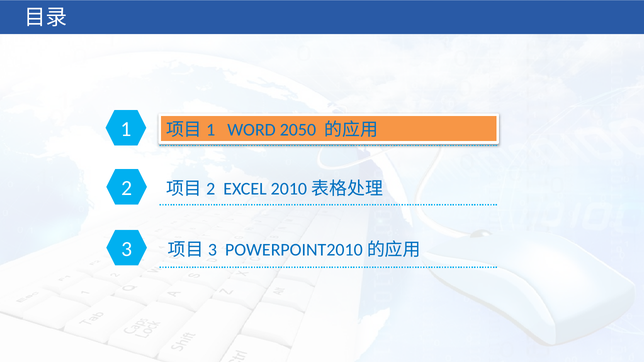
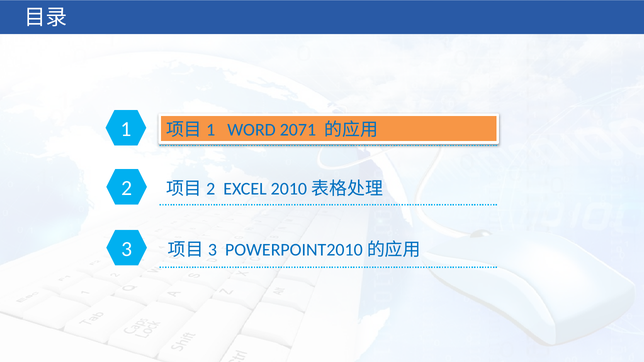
2050: 2050 -> 2071 (298, 130)
